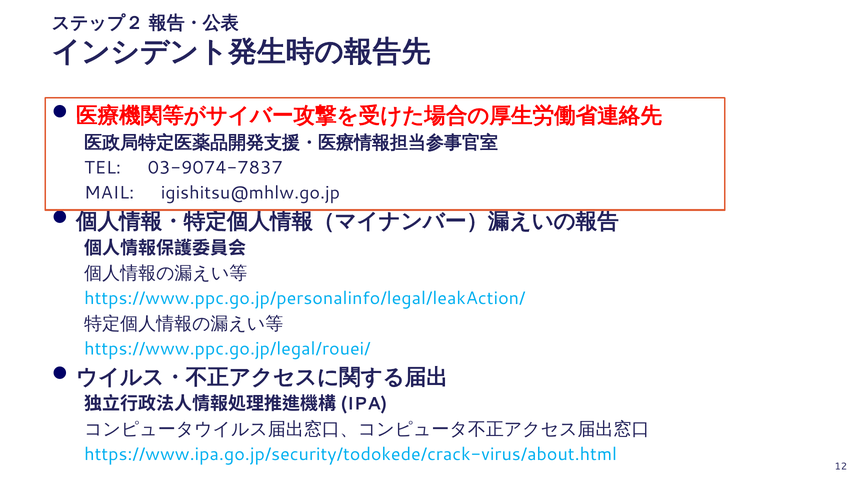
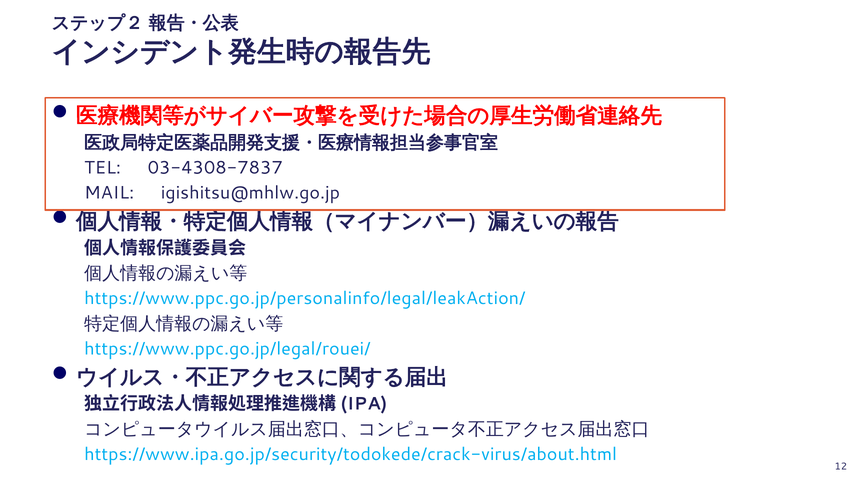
03-9074-7837: 03-9074-7837 -> 03-4308-7837 (215, 168)
